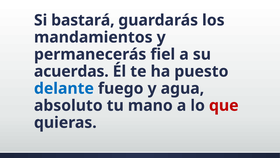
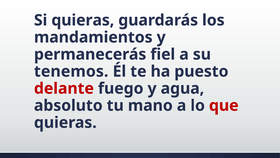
Si bastará: bastará -> quieras (83, 20)
acuerdas: acuerdas -> tenemos (71, 71)
delante colour: blue -> red (64, 88)
